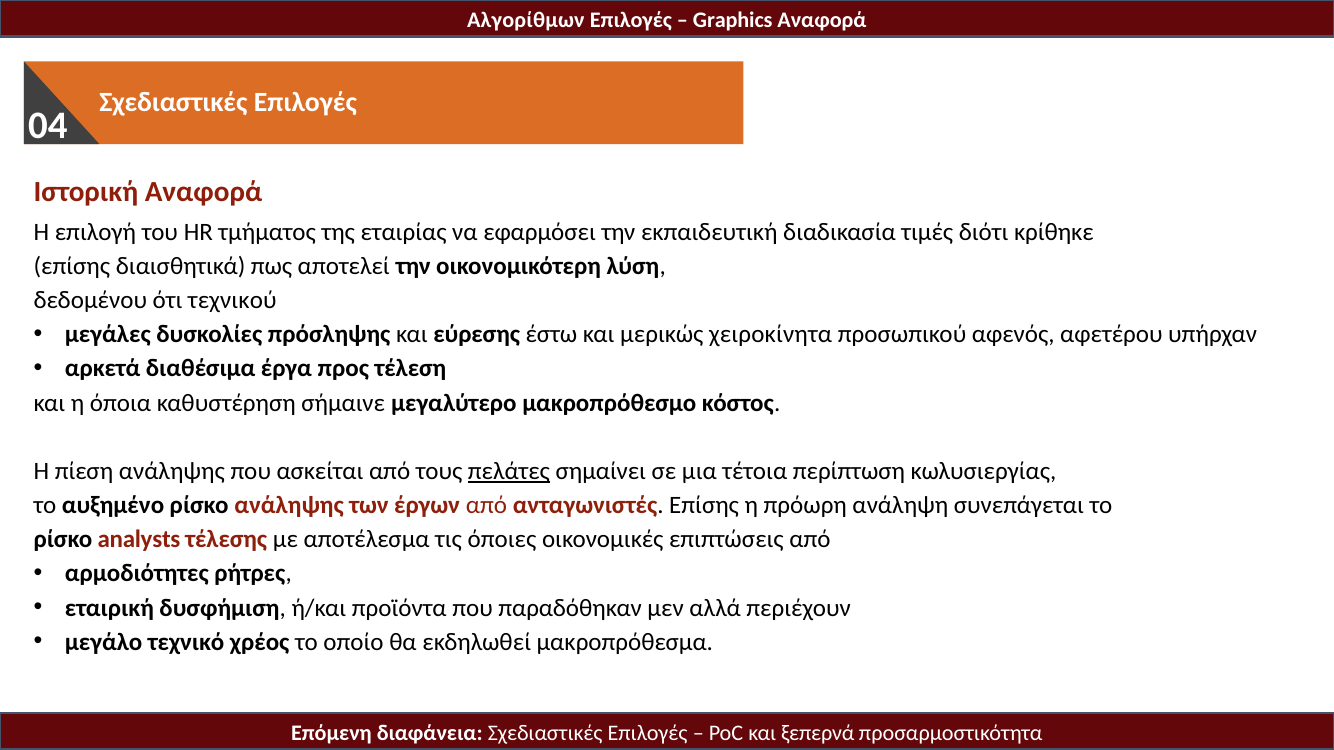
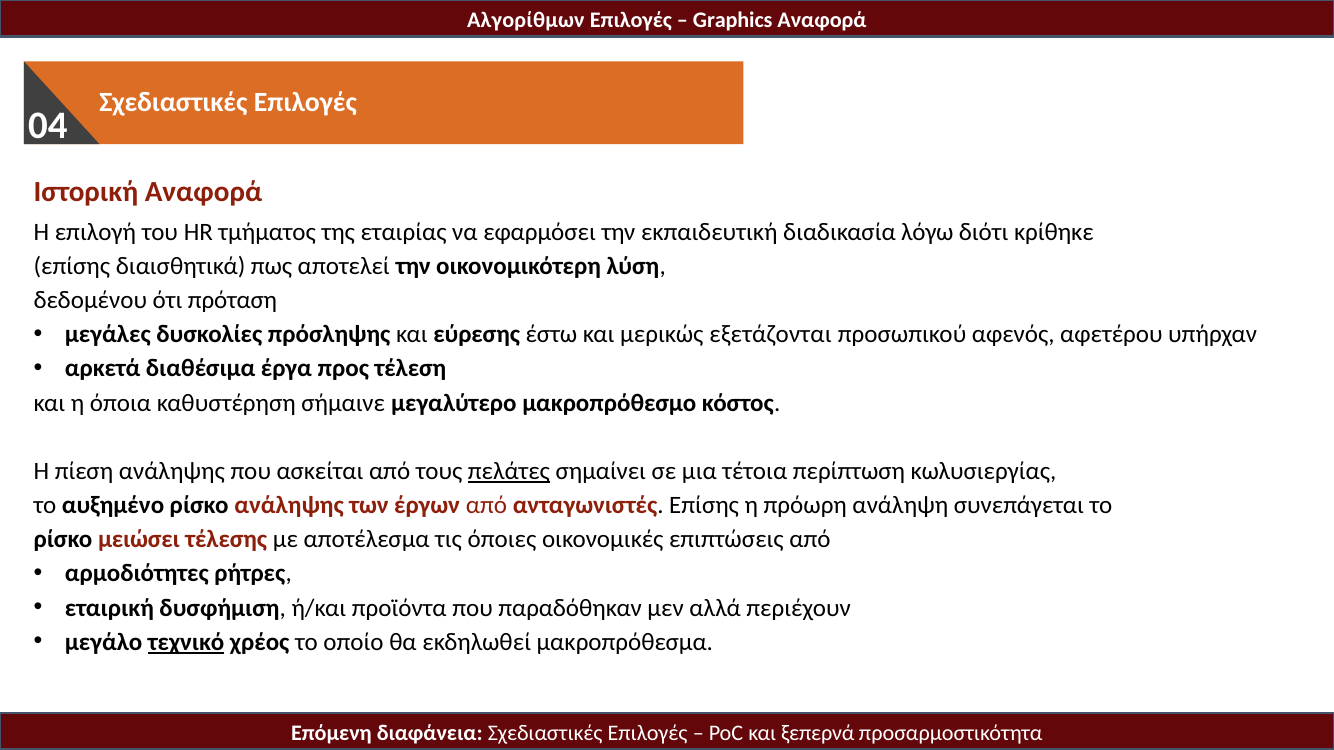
τιμές: τιμές -> λόγω (927, 232)
τεχνικού: τεχνικού -> πρόταση (233, 300)
χειροκίνητα: χειροκίνητα -> εξετάζονται (771, 335)
analysts: analysts -> μειώσει (139, 540)
τεχνικό underline: none -> present (186, 642)
